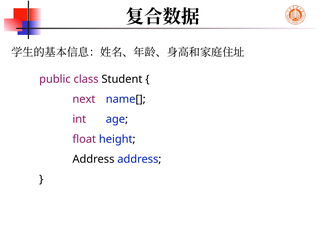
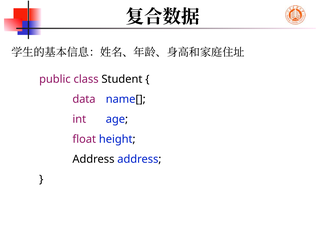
next: next -> data (84, 99)
